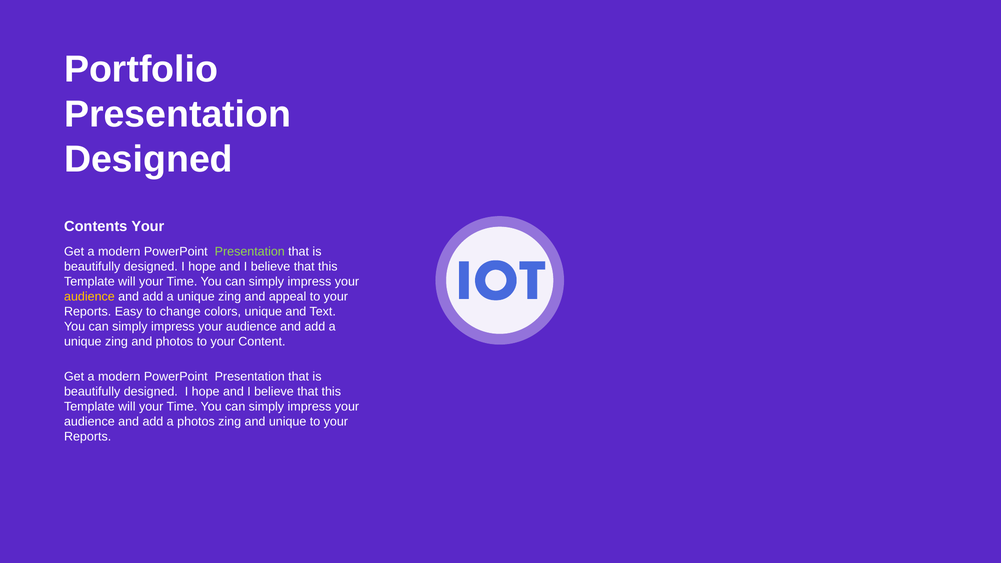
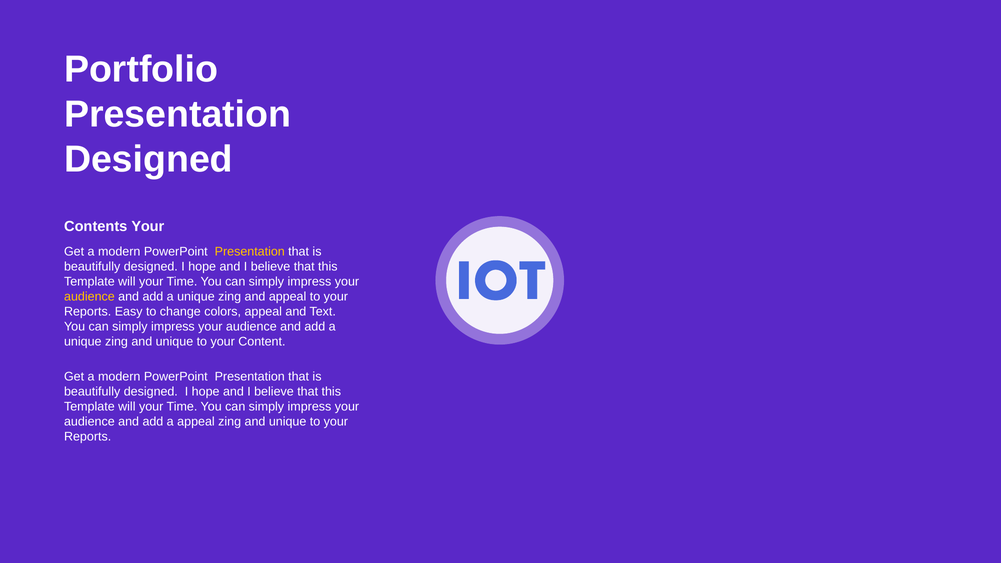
Presentation colour: light green -> yellow (250, 251)
colors unique: unique -> appeal (263, 312)
unique zing and photos: photos -> unique (174, 342)
a photos: photos -> appeal (196, 422)
